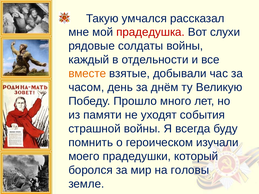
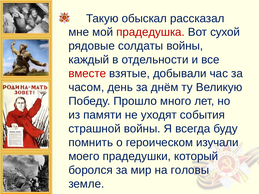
умчался: умчался -> обыскал (144, 18)
слухи: слухи -> сухой (225, 32)
вместе colour: orange -> red (87, 74)
